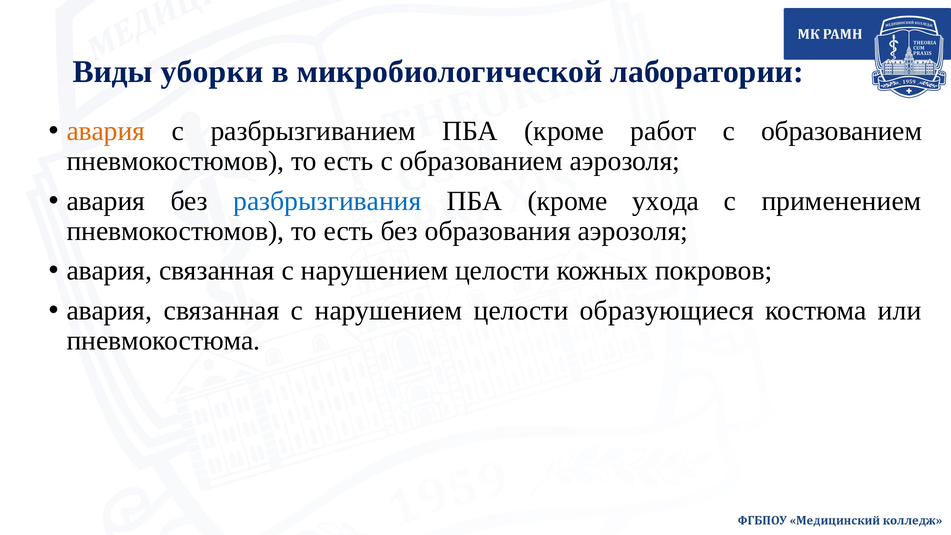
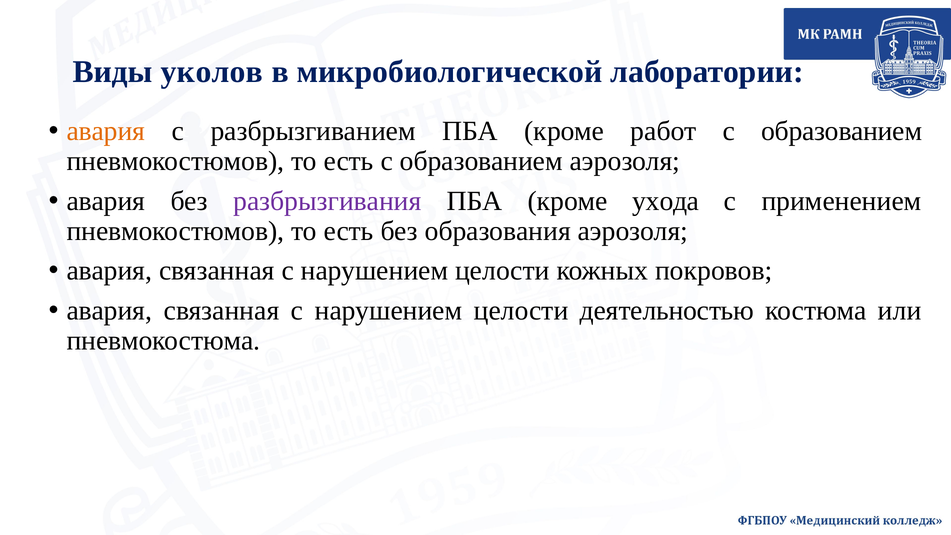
уборки: уборки -> уколов (212, 72)
разбрызгивания colour: blue -> purple (327, 201)
образующиеся: образующиеся -> деятельностью (667, 311)
